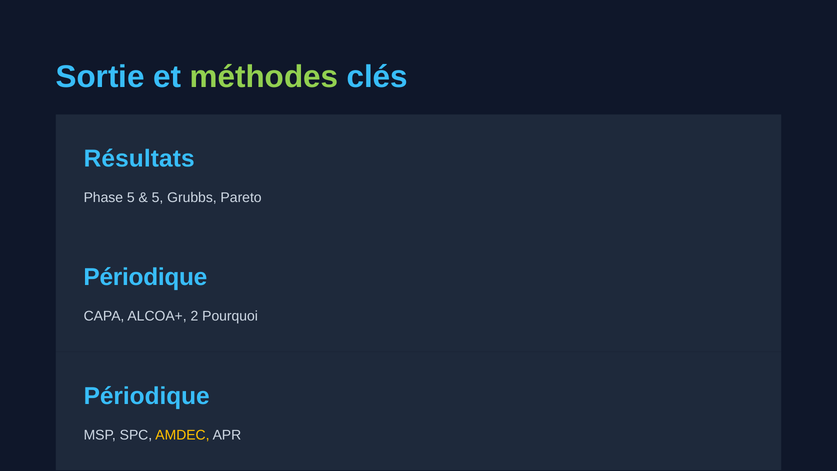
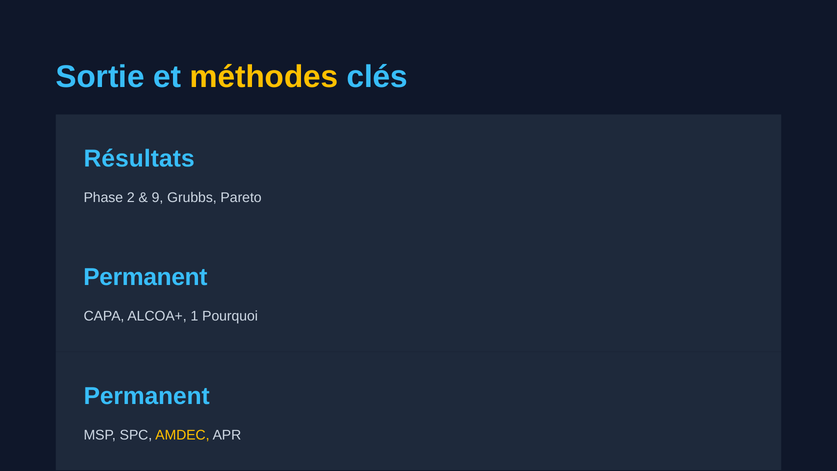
méthodes colour: light green -> yellow (264, 77)
Phase 5: 5 -> 2 (131, 198)
5: 5 -> 9 (158, 198)
Périodique: Périodique -> Permanent (145, 277)
2: 2 -> 1 (194, 316)
Périodique: Périodique -> Permanent (147, 396)
